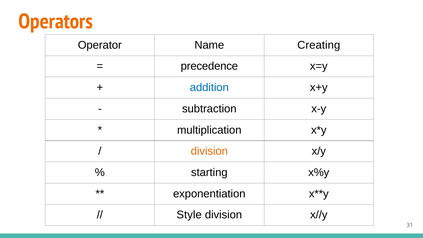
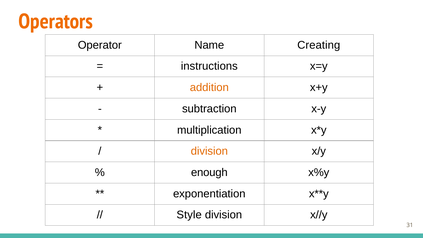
precedence: precedence -> instructions (209, 66)
addition colour: blue -> orange (209, 88)
starting: starting -> enough (209, 172)
